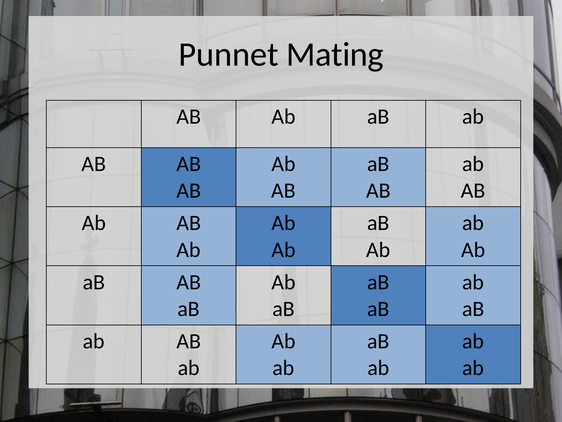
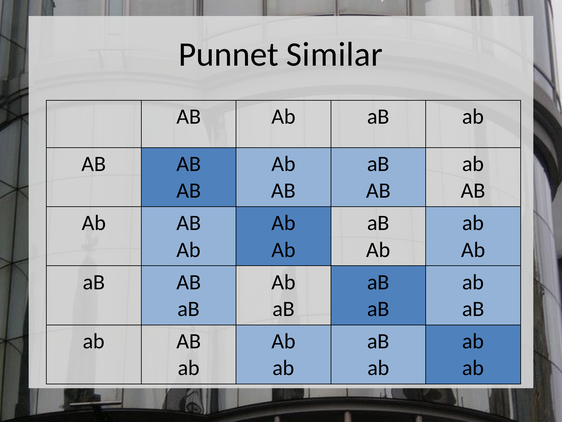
Mating: Mating -> Similar (335, 54)
